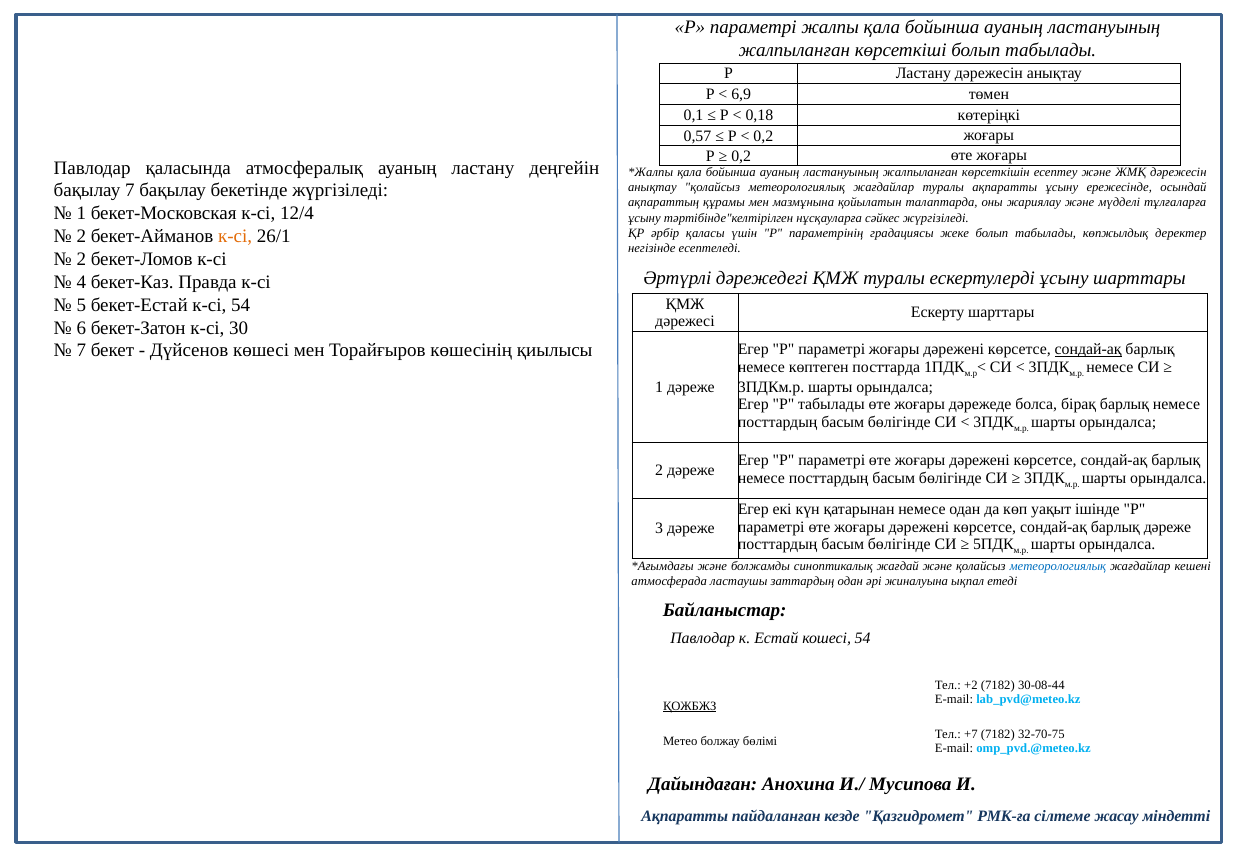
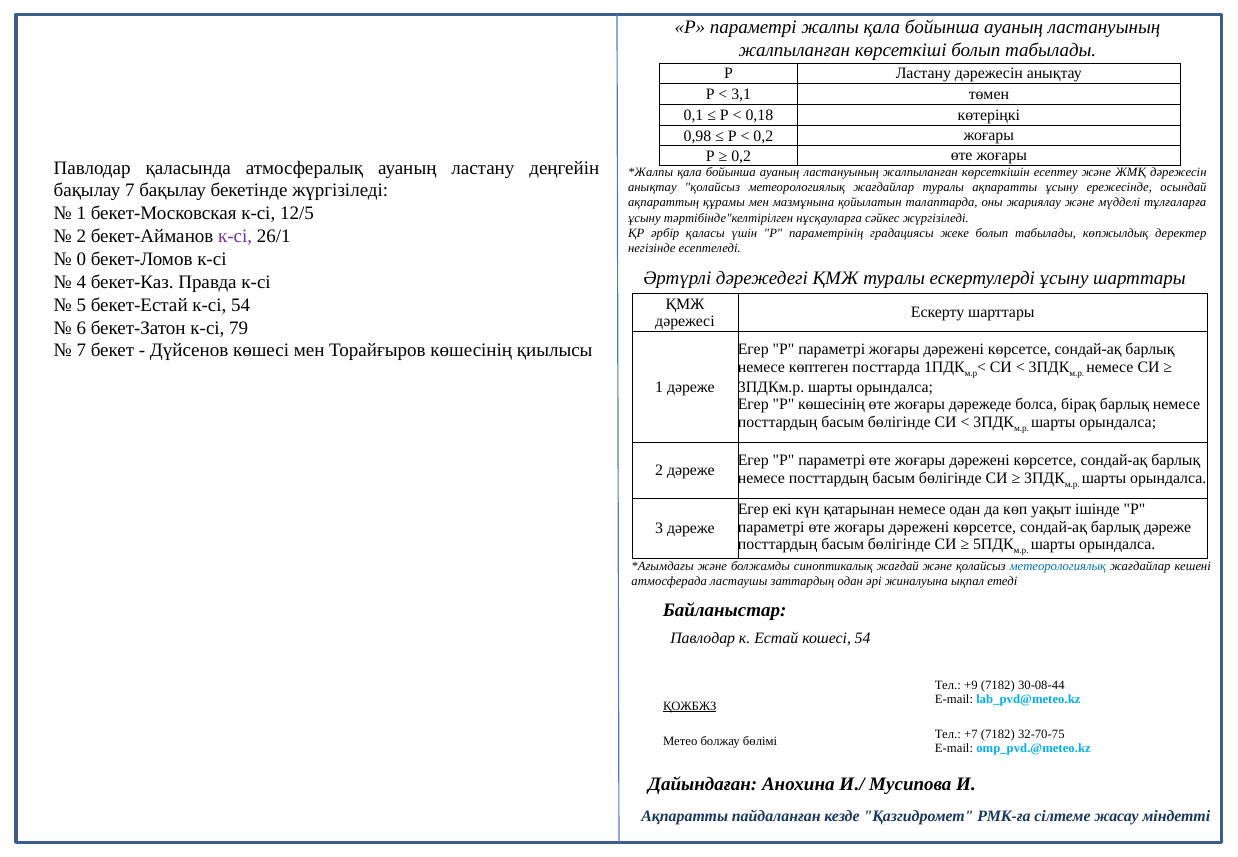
6,9: 6,9 -> 3,1 (741, 94)
0,57: 0,57 -> 0,98 (697, 136)
12/4: 12/4 -> 12/5 (297, 214)
к-сі colour: orange -> purple (235, 236)
2: 2 -> 0 (81, 259)
30: 30 -> 79 (239, 328)
сондай-ақ underline: present -> none (1088, 350)
P табылады: табылады -> көшесінің (831, 405)
+2: +2 -> +9 (971, 685)
